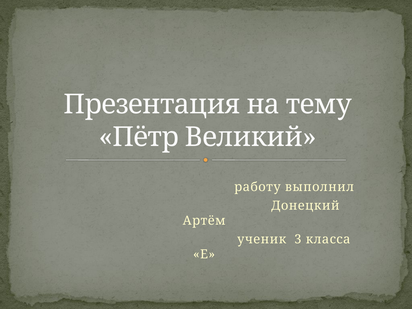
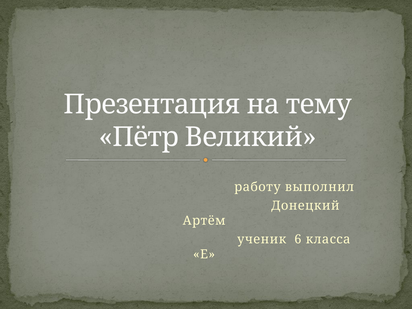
3: 3 -> 6 (298, 239)
